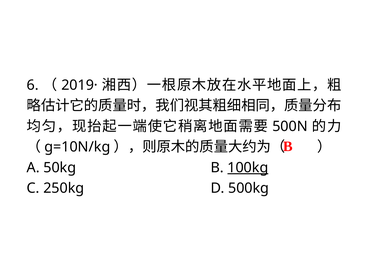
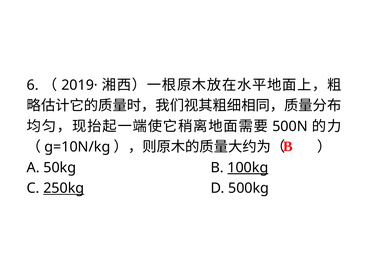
250kg underline: none -> present (64, 188)
